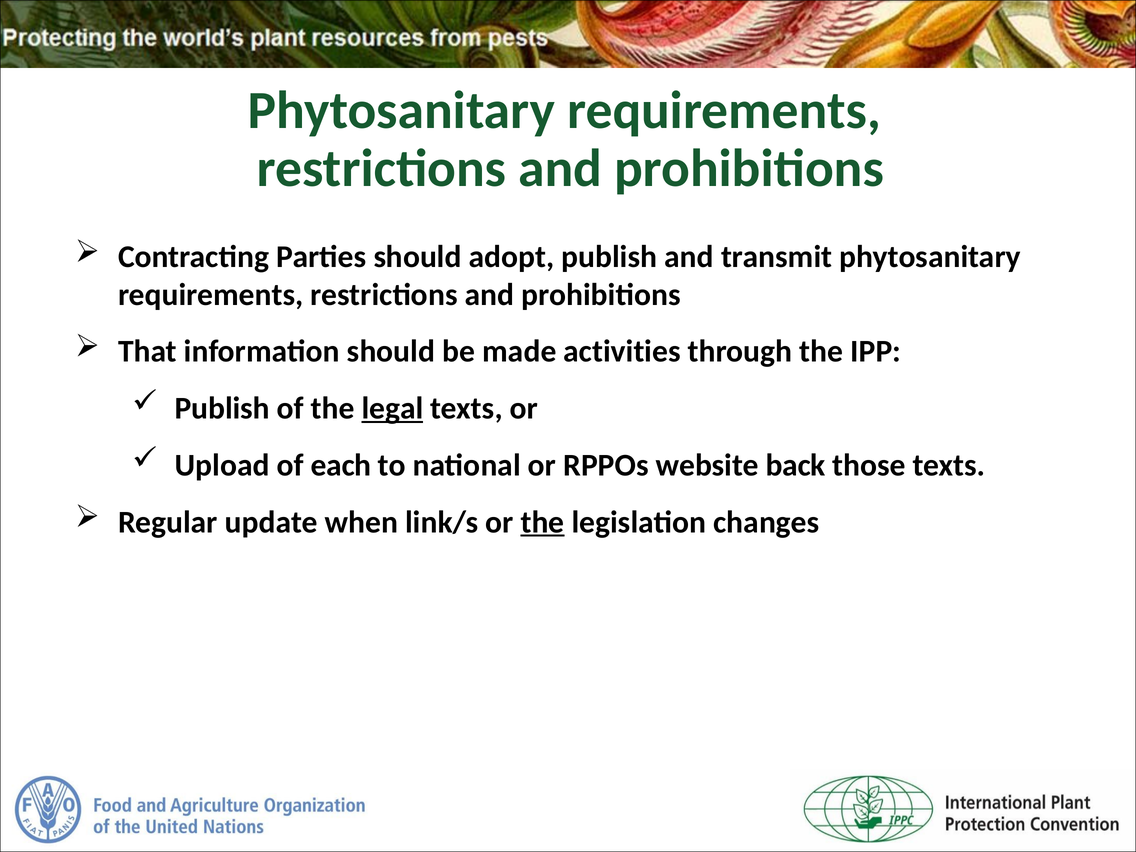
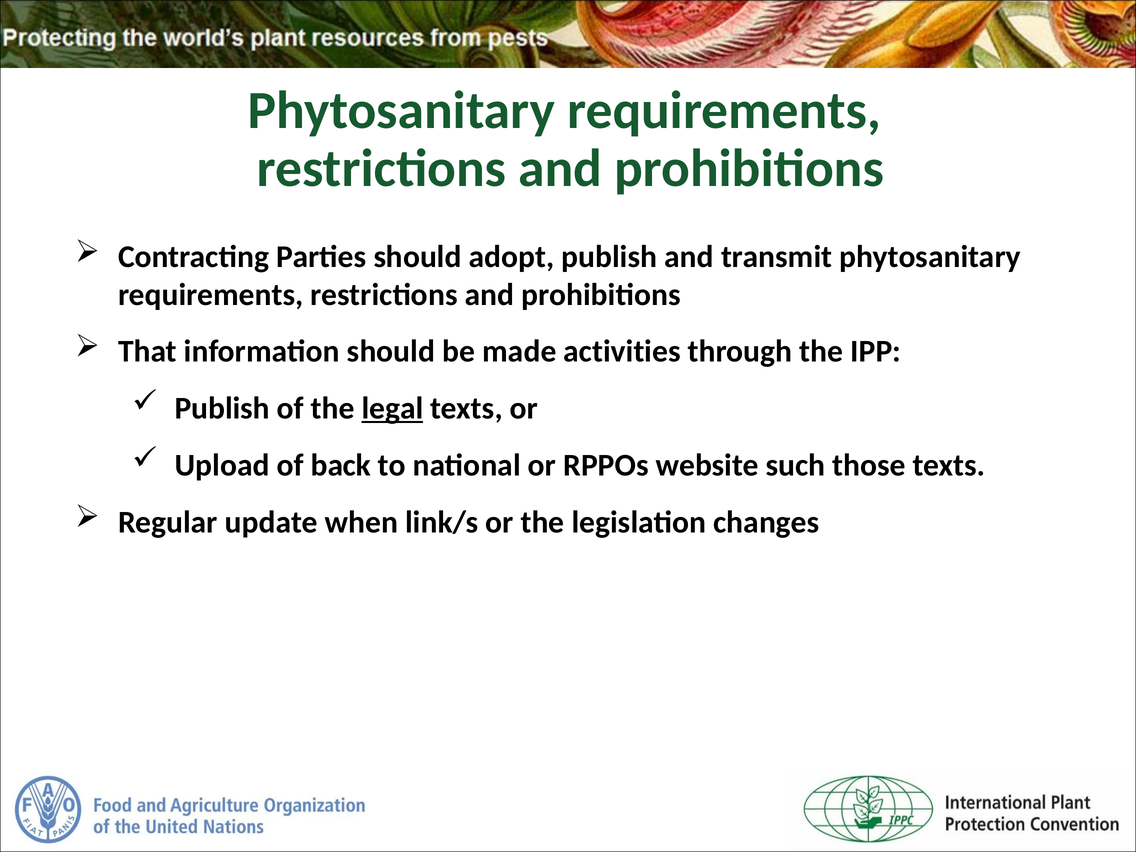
each: each -> back (341, 465)
back: back -> such (795, 465)
the underline: present -> none (543, 522)
